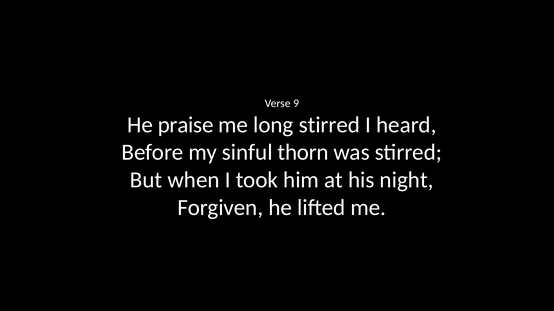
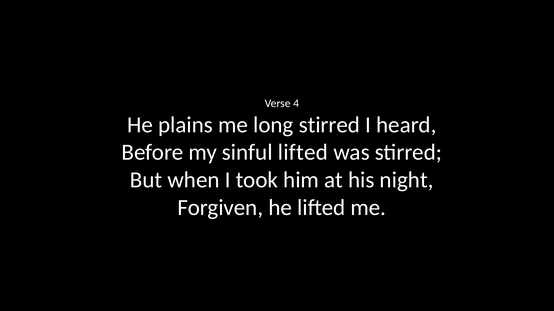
9: 9 -> 4 (296, 103)
praise: praise -> plains (185, 125)
sinful thorn: thorn -> lifted (303, 153)
